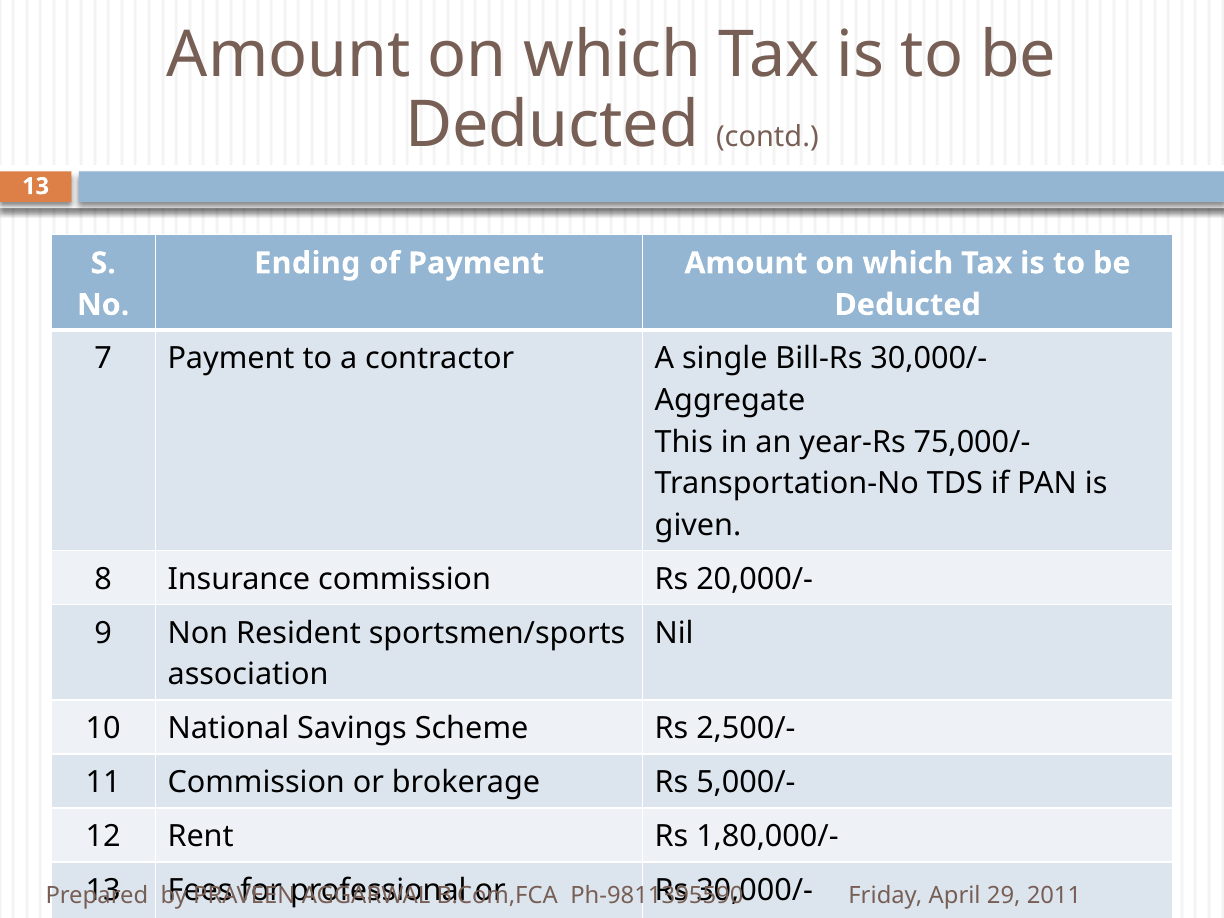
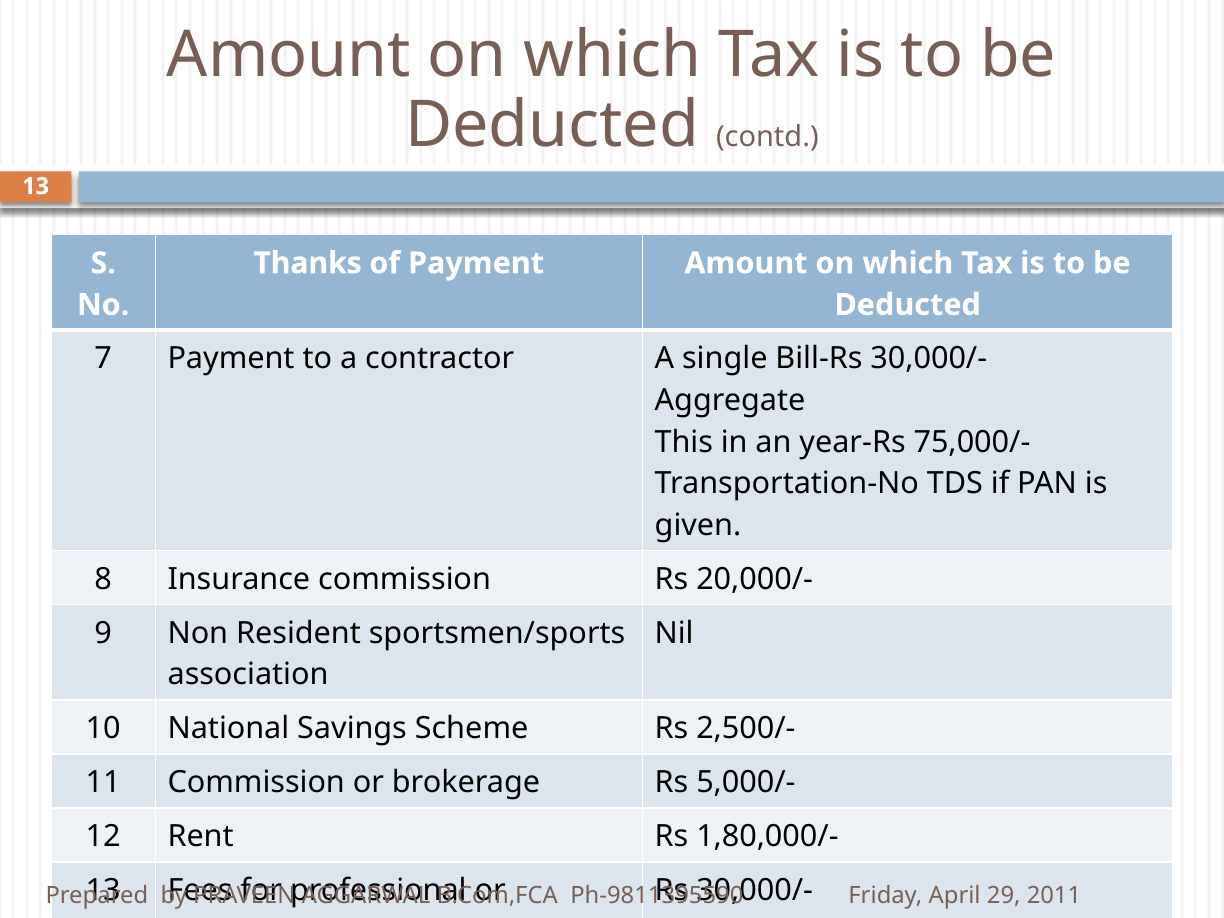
Ending: Ending -> Thanks (308, 263)
